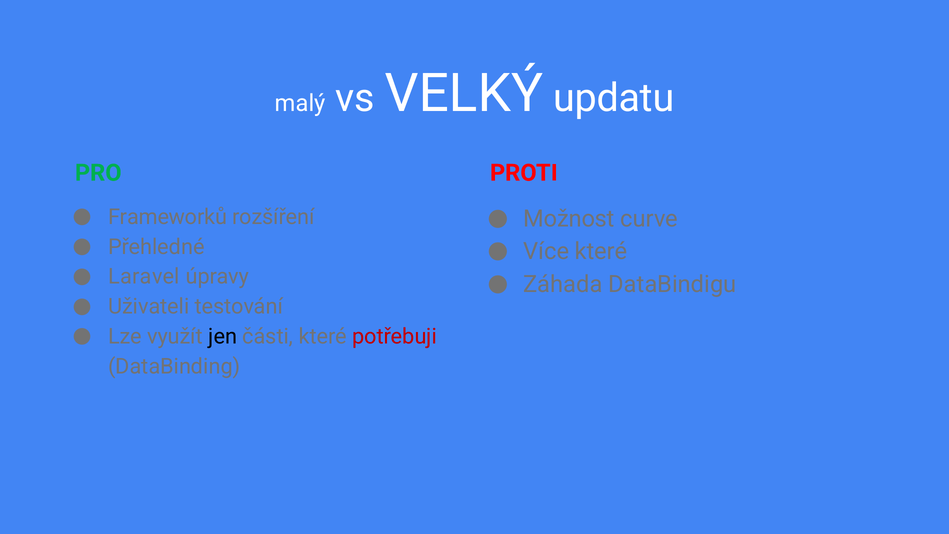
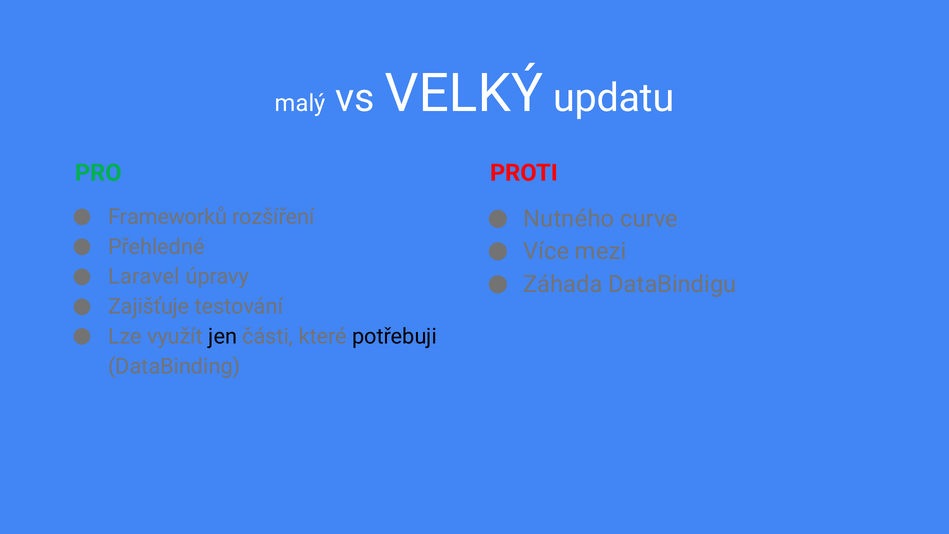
Možnost: Možnost -> Nutného (569, 219)
Více které: které -> mezi (601, 251)
Uživateli: Uživateli -> Zajišťuje (149, 307)
potřebuji colour: red -> black (394, 336)
